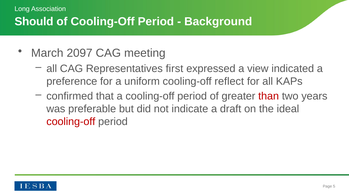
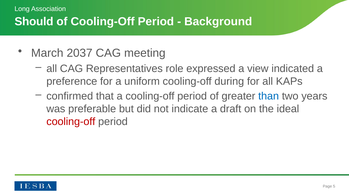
2097: 2097 -> 2037 (80, 53)
first: first -> role (175, 69)
reflect: reflect -> during (229, 81)
than colour: red -> blue (269, 96)
